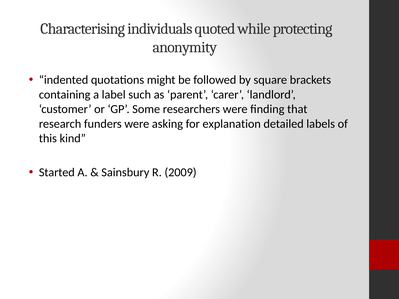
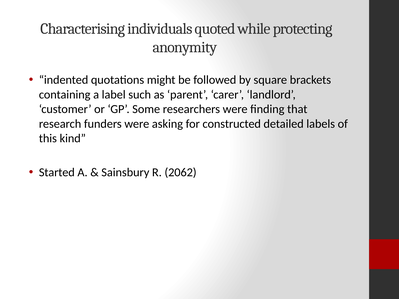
explanation: explanation -> constructed (232, 124)
2009: 2009 -> 2062 (181, 173)
